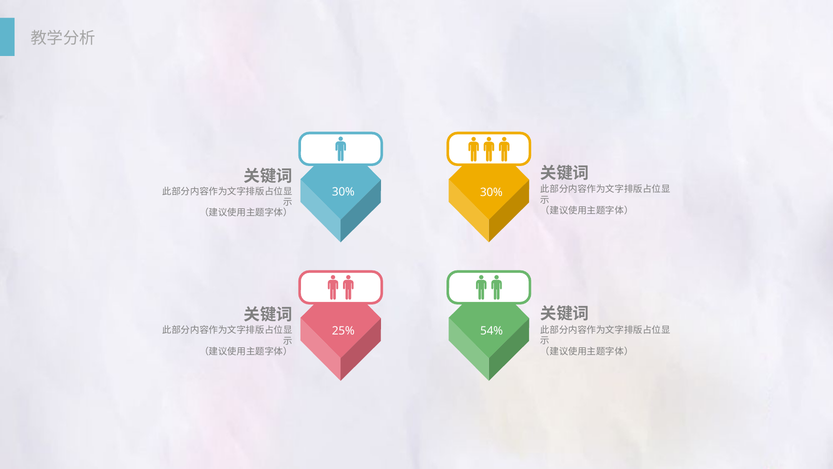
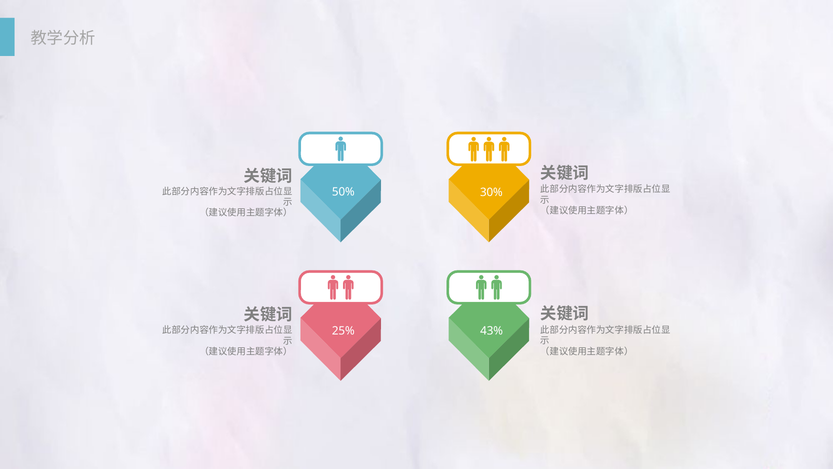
30%: 30% -> 50% (343, 192)
54%: 54% -> 43% (492, 331)
